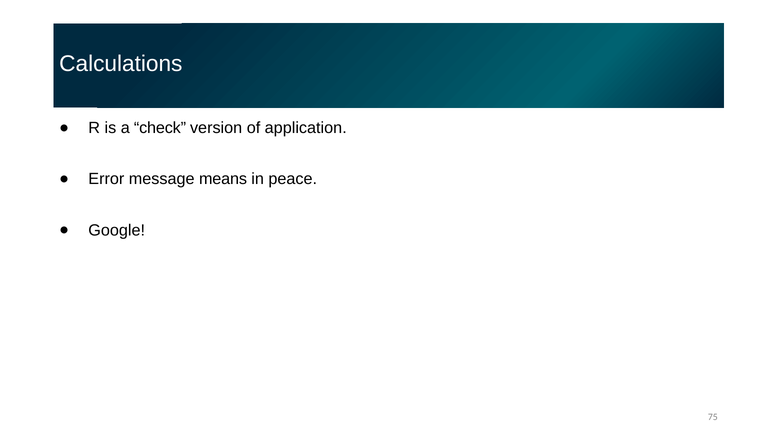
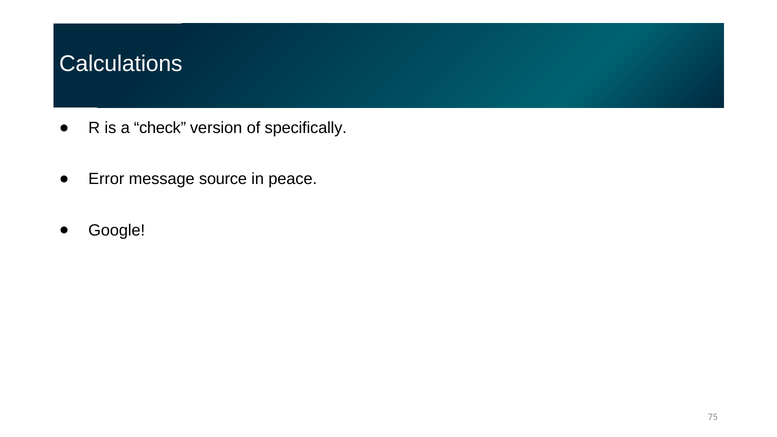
application: application -> specifically (306, 128)
means: means -> source (223, 179)
